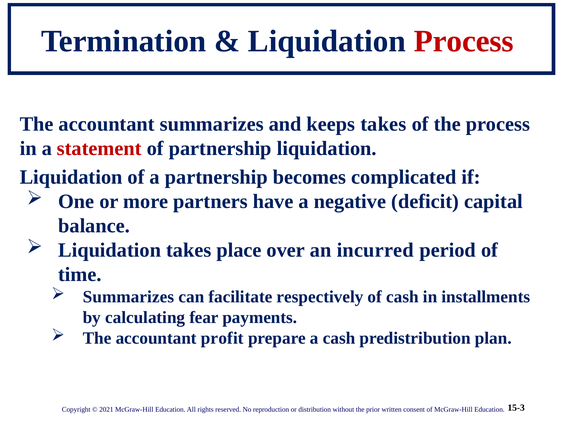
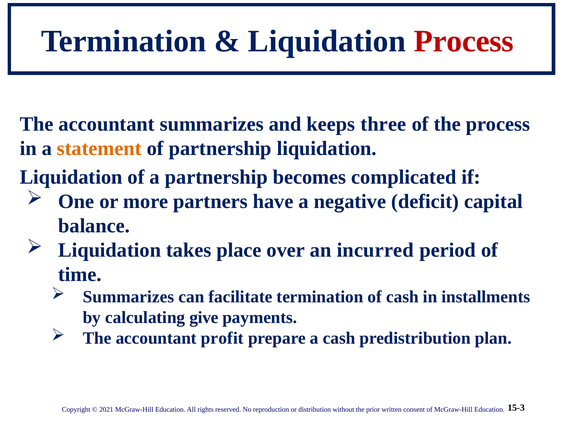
keeps takes: takes -> three (383, 124)
statement colour: red -> orange (99, 149)
facilitate respectively: respectively -> termination (320, 297)
fear: fear -> give (204, 318)
